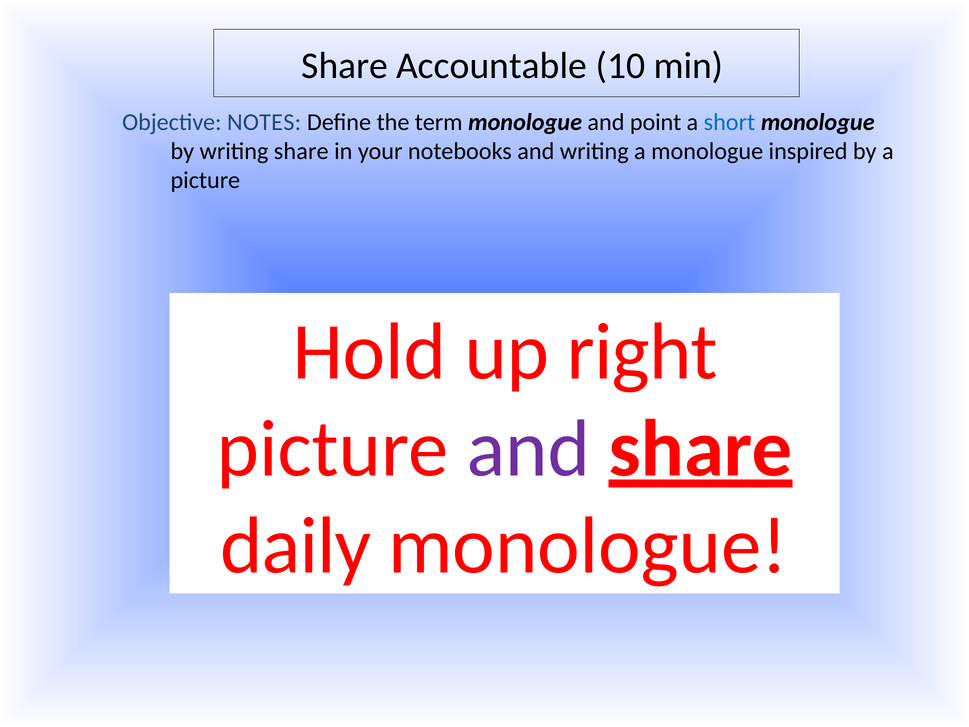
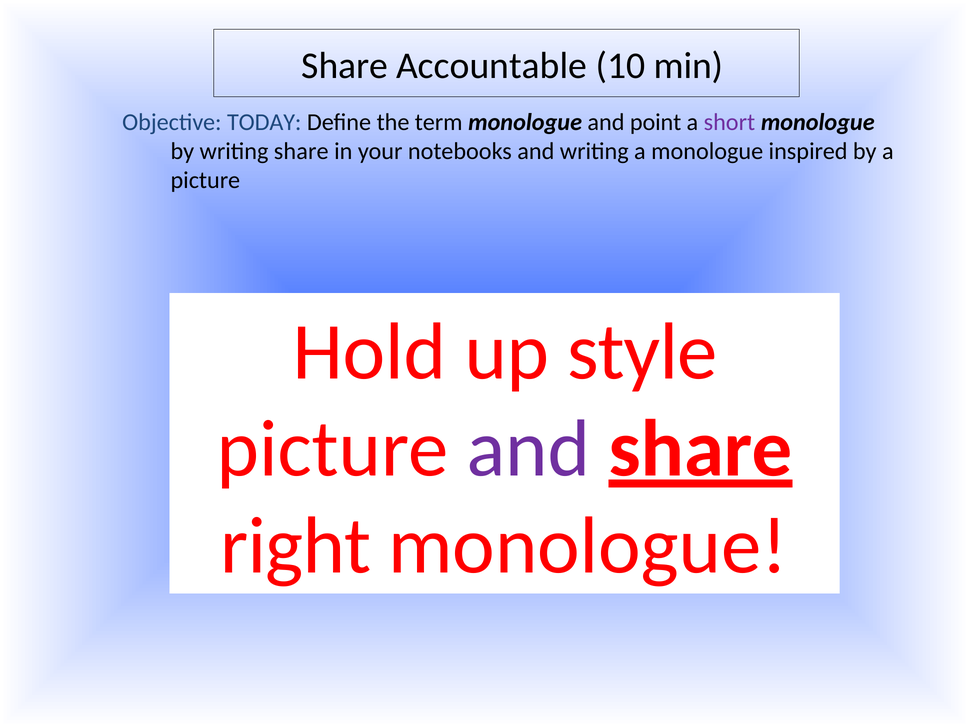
NOTES: NOTES -> TODAY (264, 122)
short colour: blue -> purple (729, 122)
right: right -> style (642, 352)
daily: daily -> right (296, 546)
